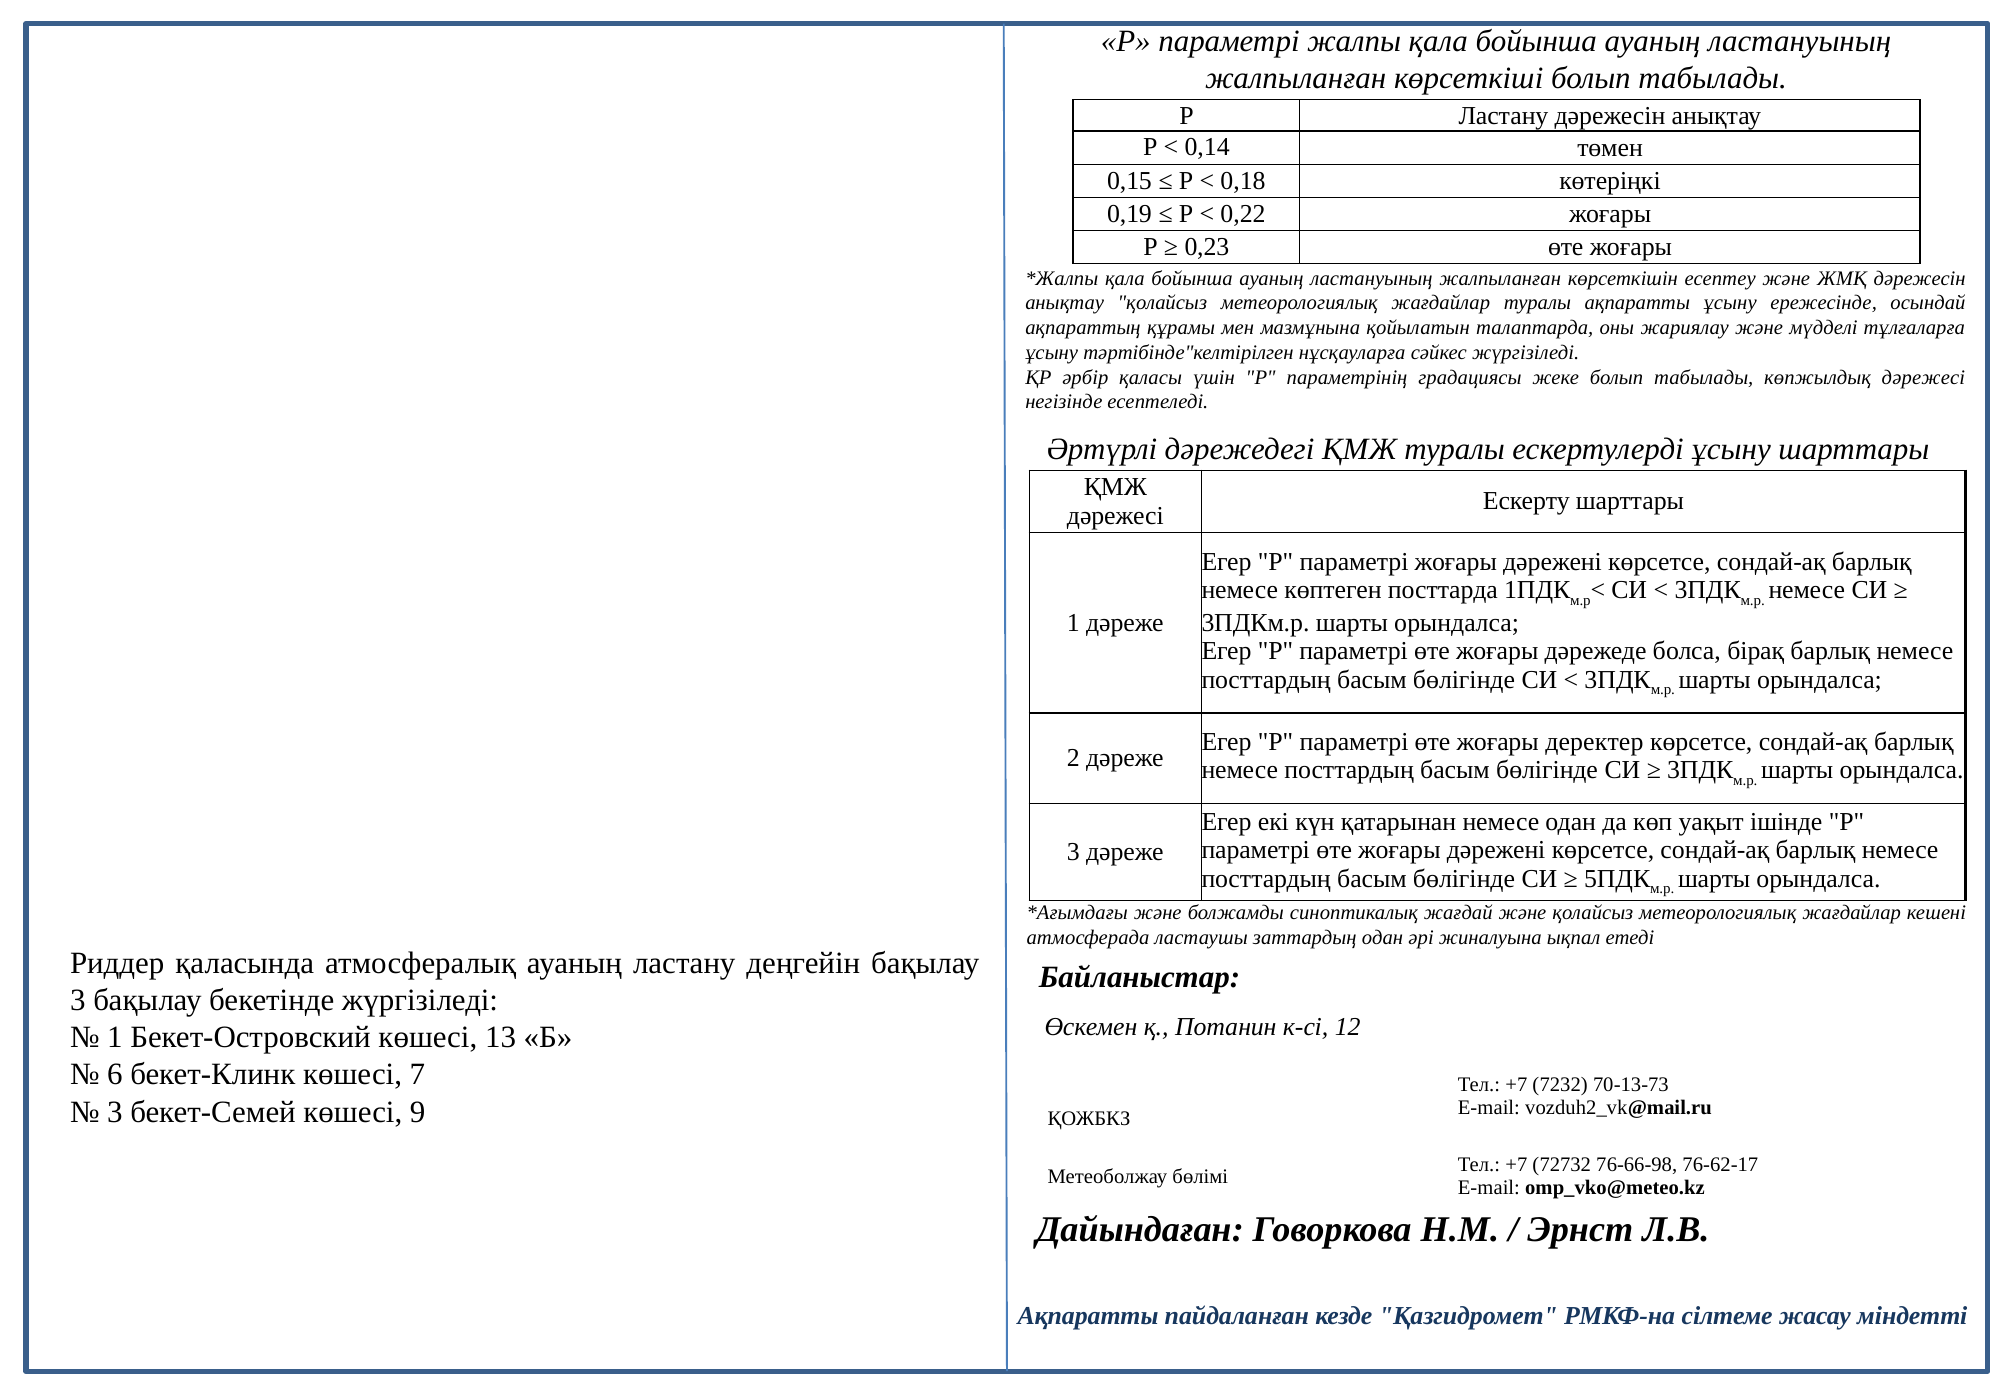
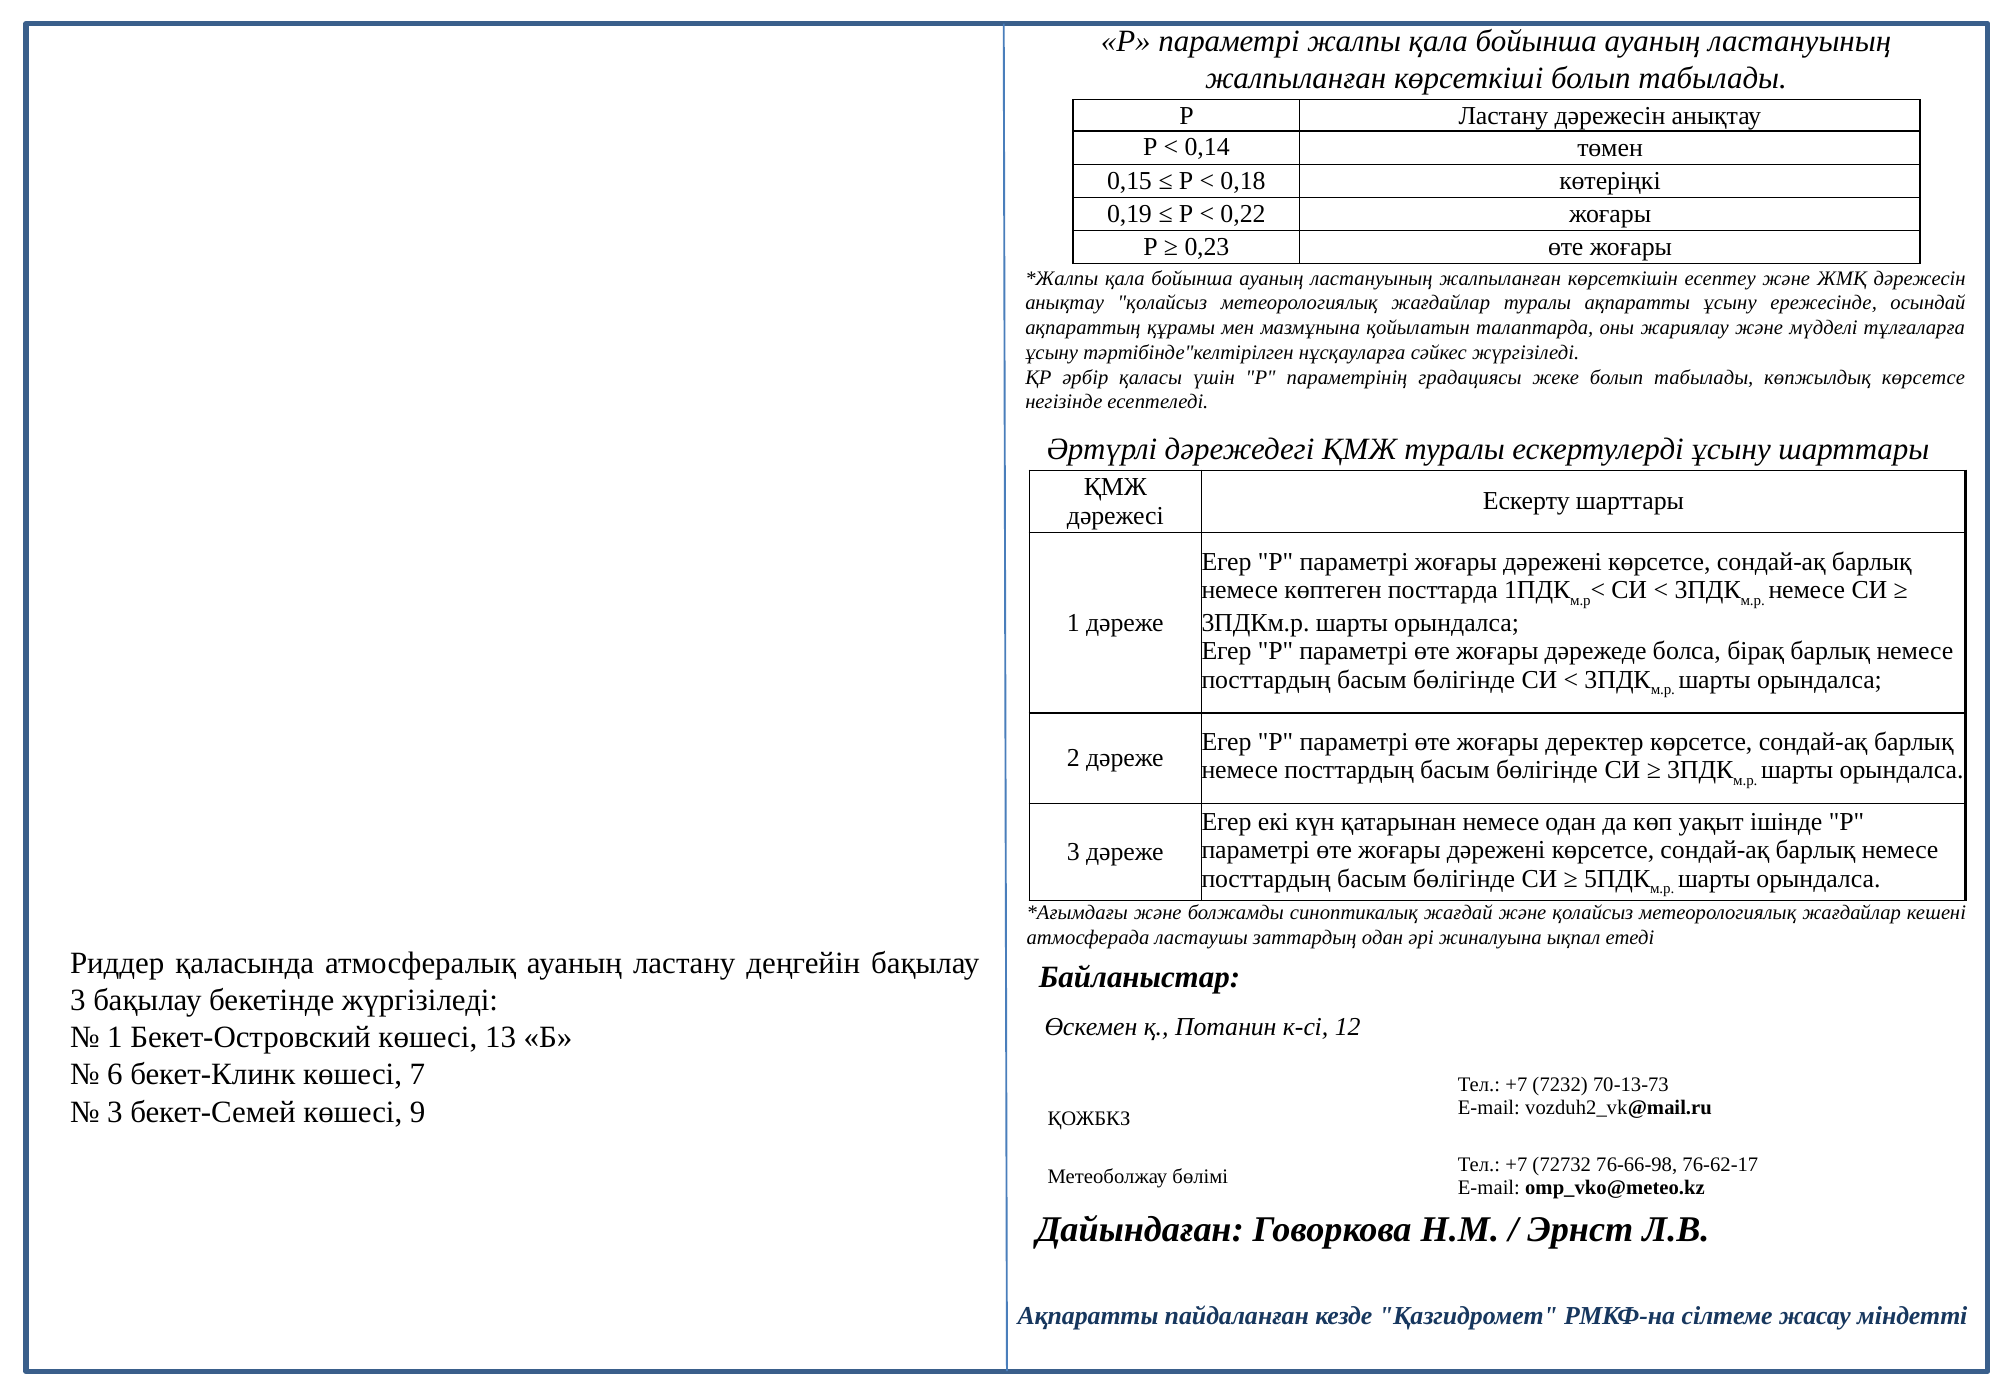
көпжылдық дәрежесі: дәрежесі -> көрсетсе (1923, 377)
